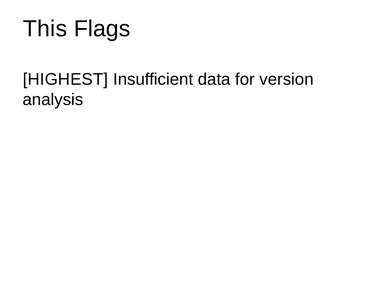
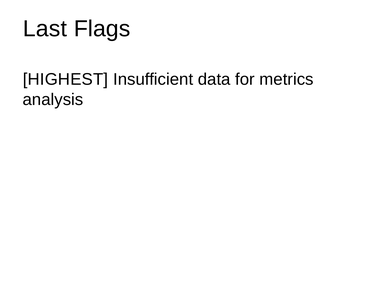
This: This -> Last (45, 29)
version: version -> metrics (287, 79)
